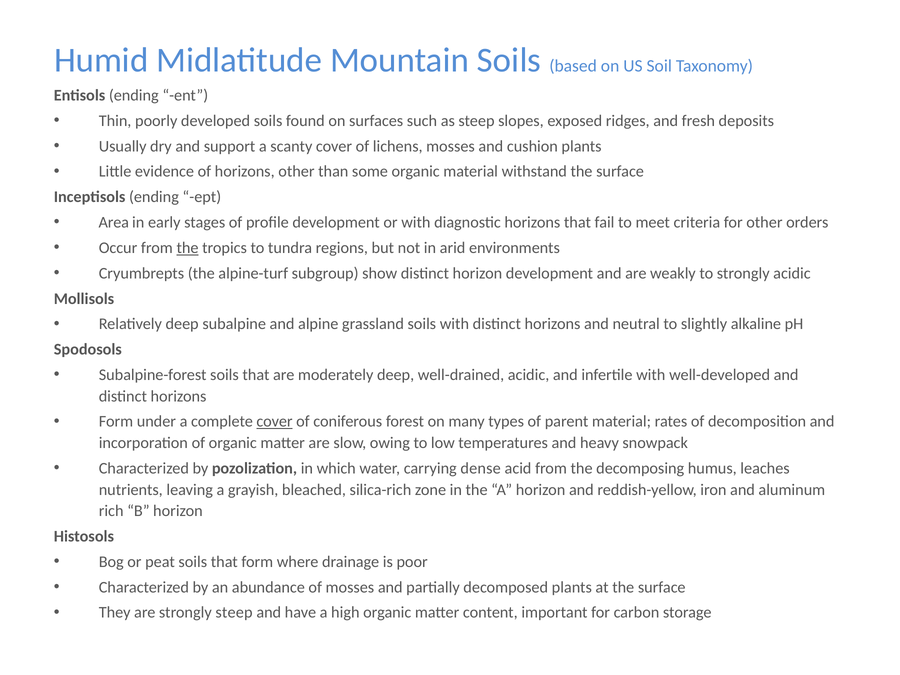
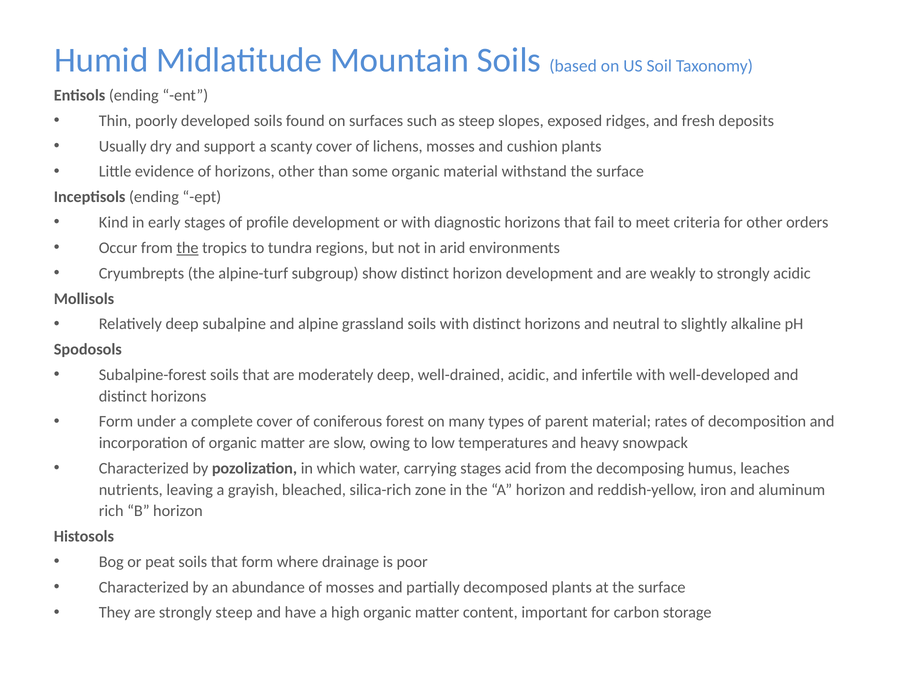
Area: Area -> Kind (114, 222)
cover underline: present -> none (275, 422)
carrying dense: dense -> stages (481, 468)
